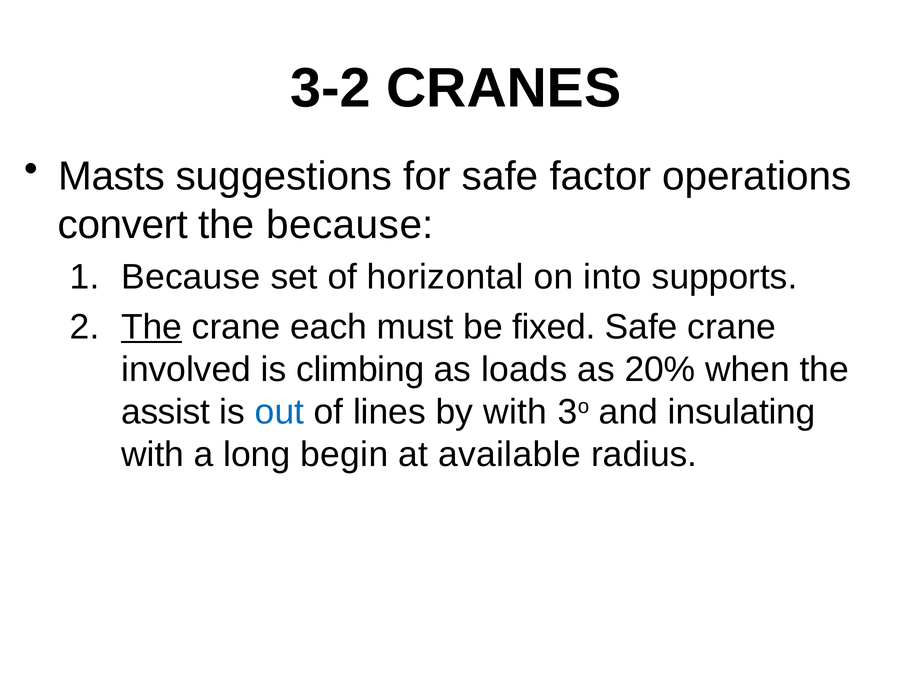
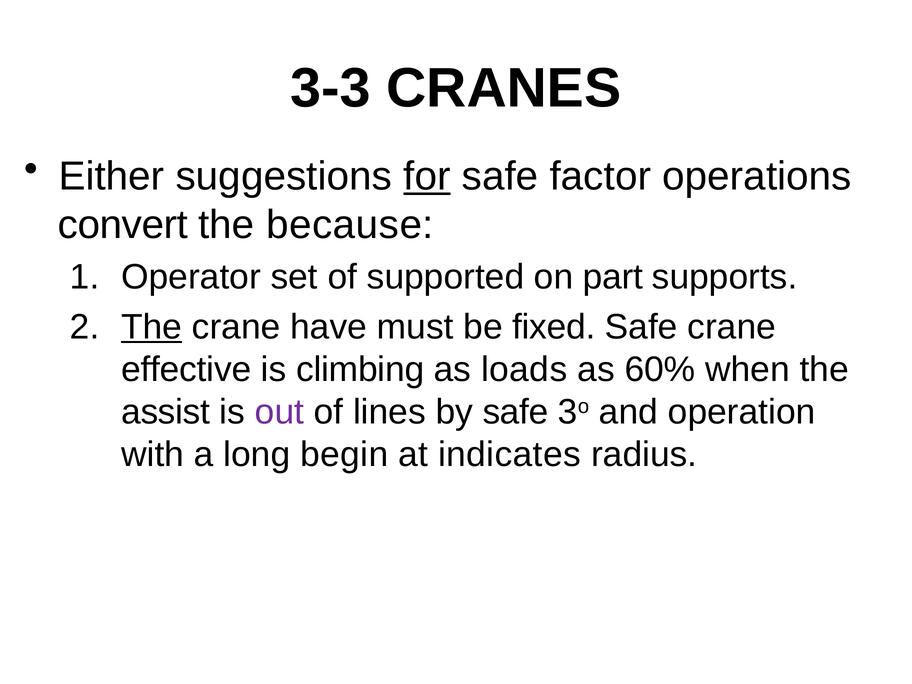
3-2: 3-2 -> 3-3 (330, 88)
Masts: Masts -> Either (111, 176)
for underline: none -> present (427, 176)
Because: Because -> Operator (191, 277)
horizontal: horizontal -> supported (446, 277)
into: into -> part (613, 277)
each: each -> have (329, 327)
involved: involved -> effective (186, 369)
20%: 20% -> 60% (660, 369)
out colour: blue -> purple (279, 412)
by with: with -> safe (516, 412)
insulating: insulating -> operation (742, 412)
available: available -> indicates (509, 455)
